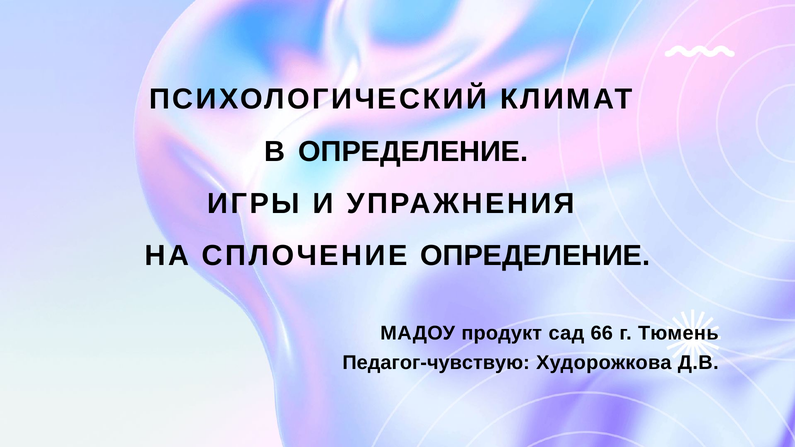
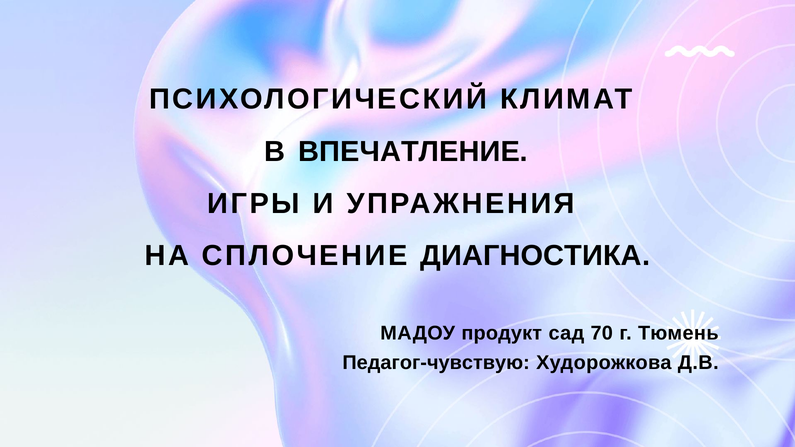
В ОПРЕДЕЛЕНИЕ: ОПРЕДЕЛЕНИЕ -> ВПЕЧАТЛЕНИЕ (413, 152)
СПЛОЧЕНИЕ ОПРЕДЕЛЕНИЕ: ОПРЕДЕЛЕНИЕ -> ДИАГНОСТИКА (535, 256)
66: 66 -> 70 (602, 333)
